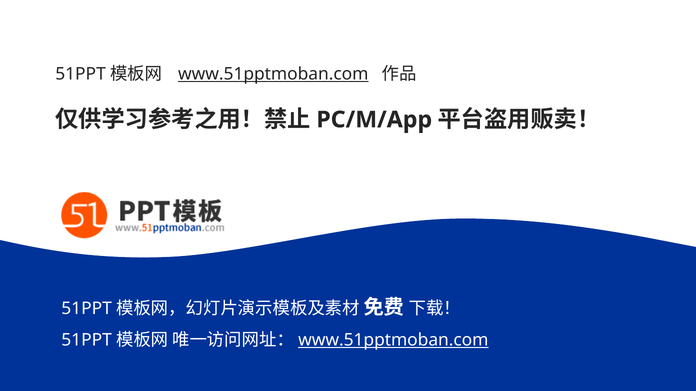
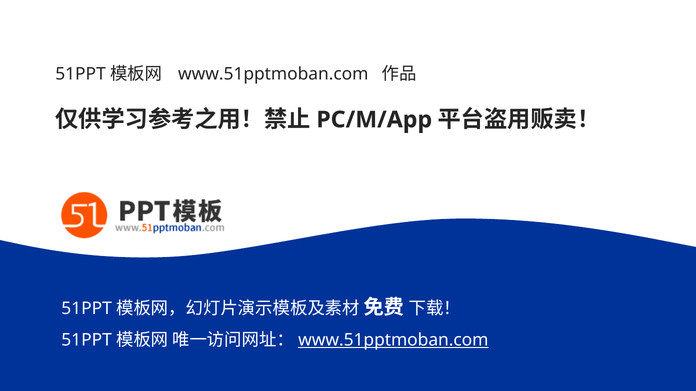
www.51pptmoban.com underline: present -> none (273, 74)
